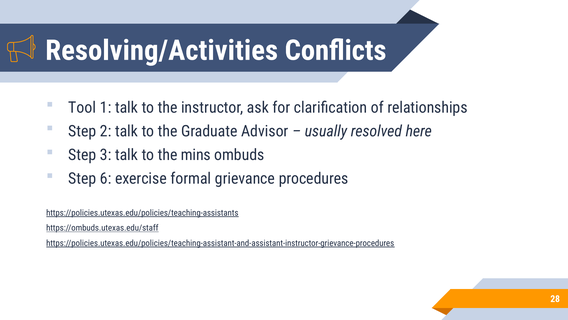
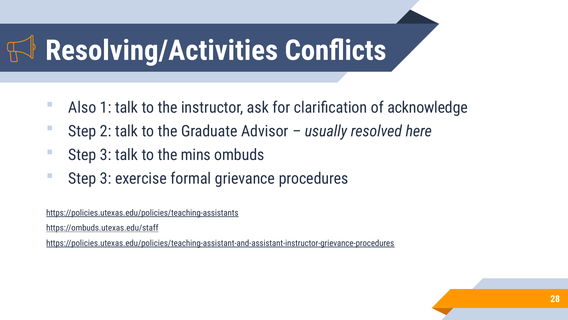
Tool: Tool -> Also (82, 107)
relationships: relationships -> acknowledge (428, 107)
6: 6 -> 3 (106, 178)
